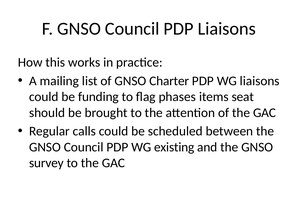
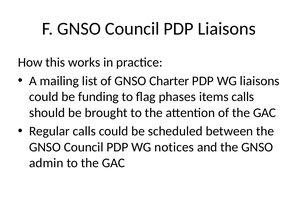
items seat: seat -> calls (243, 97)
existing: existing -> notices (174, 147)
survey: survey -> admin (46, 163)
